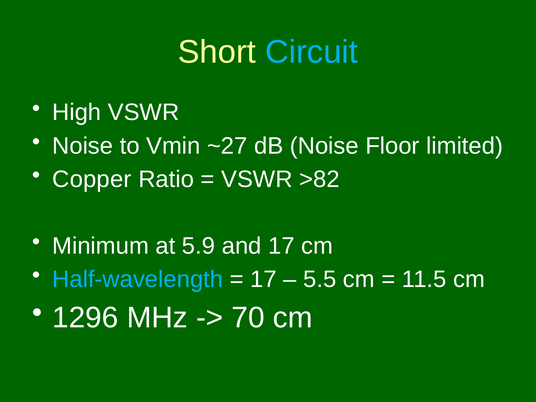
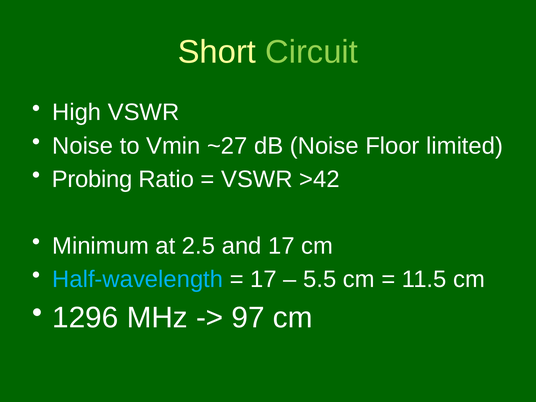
Circuit colour: light blue -> light green (312, 52)
Copper: Copper -> Probing (92, 179)
>82: >82 -> >42 (319, 179)
5.9: 5.9 -> 2.5 (199, 246)
70: 70 -> 97 (248, 318)
